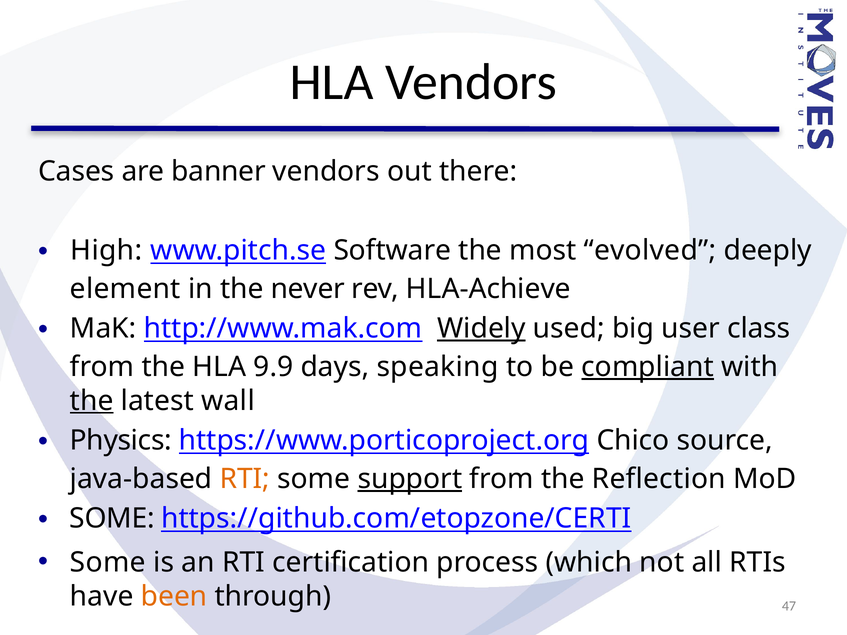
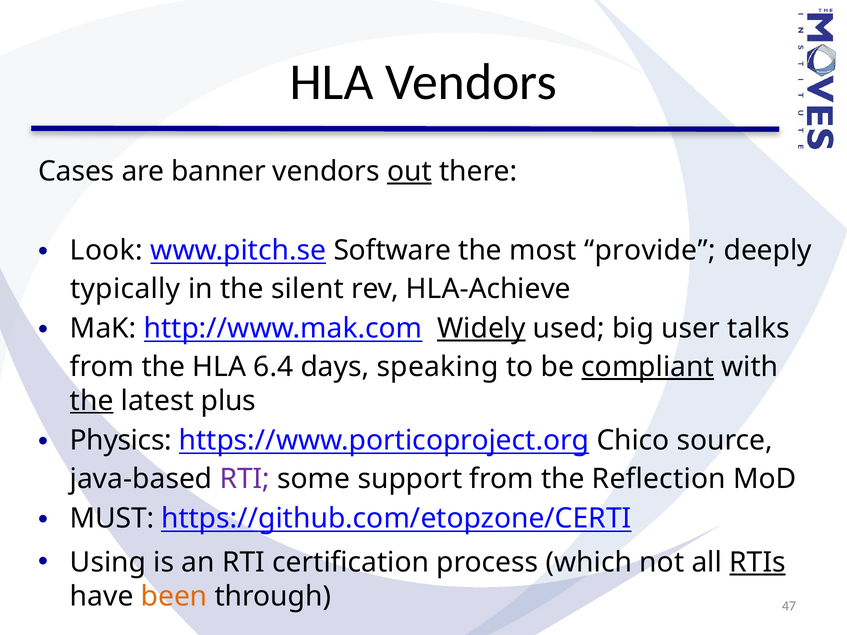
out underline: none -> present (409, 171)
High: High -> Look (106, 250)
evolved: evolved -> provide (650, 250)
element: element -> typically (125, 289)
never: never -> silent (307, 289)
class: class -> talks (759, 328)
9.9: 9.9 -> 6.4 (273, 367)
wall: wall -> plus (228, 401)
RTI colour: orange -> purple (245, 479)
support underline: present -> none (410, 479)
SOME: SOME -> MUST (112, 518)
Some: Some -> Using (108, 563)
RTIs underline: none -> present (757, 563)
